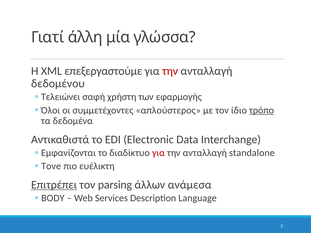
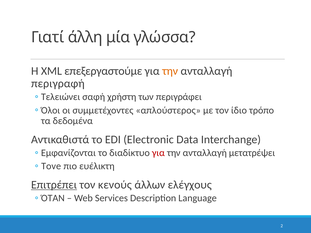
την colour: red -> orange (170, 71)
δεδομένου: δεδομένου -> περιγραφή (58, 84)
εφαρμογής: εφαρμογής -> περιγράφει (179, 97)
τρόπο underline: present -> none (262, 110)
standalone: standalone -> μετατρέψει (252, 153)
parsing: parsing -> κενούς (115, 185)
ανάμεσα: ανάμεσα -> ελέγχους (190, 185)
BODY: BODY -> ΌΤΑΝ (53, 198)
